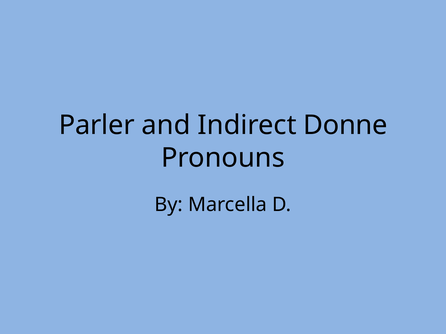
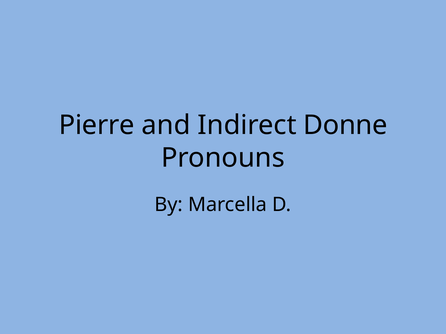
Parler: Parler -> Pierre (97, 125)
